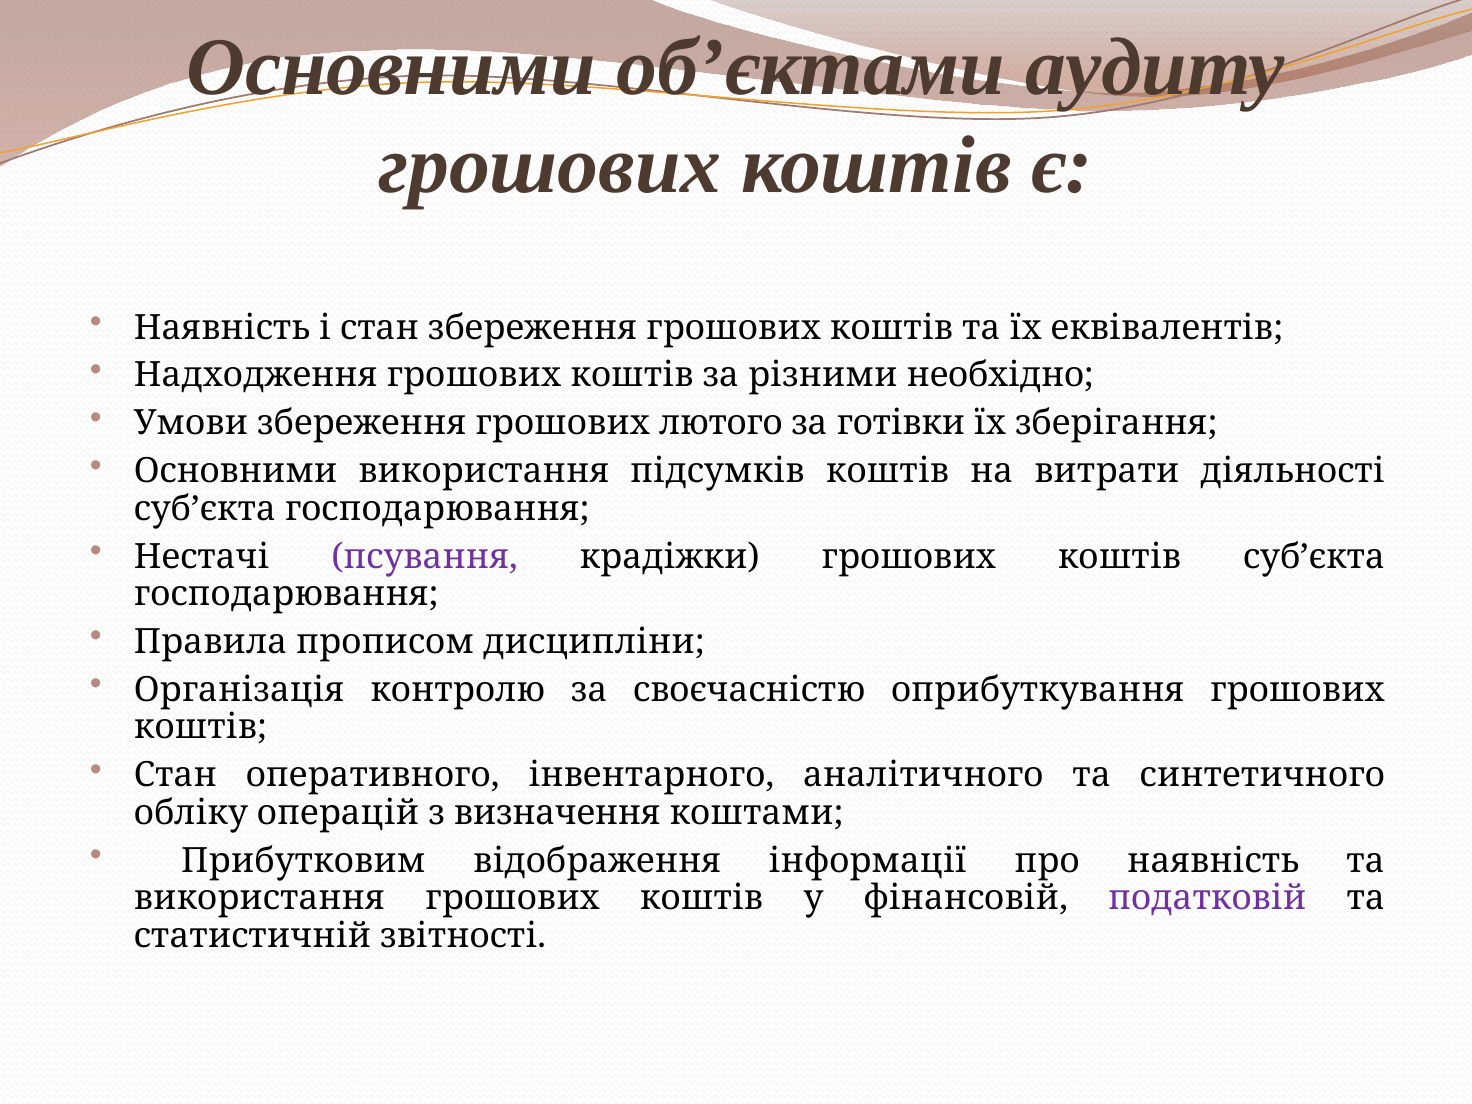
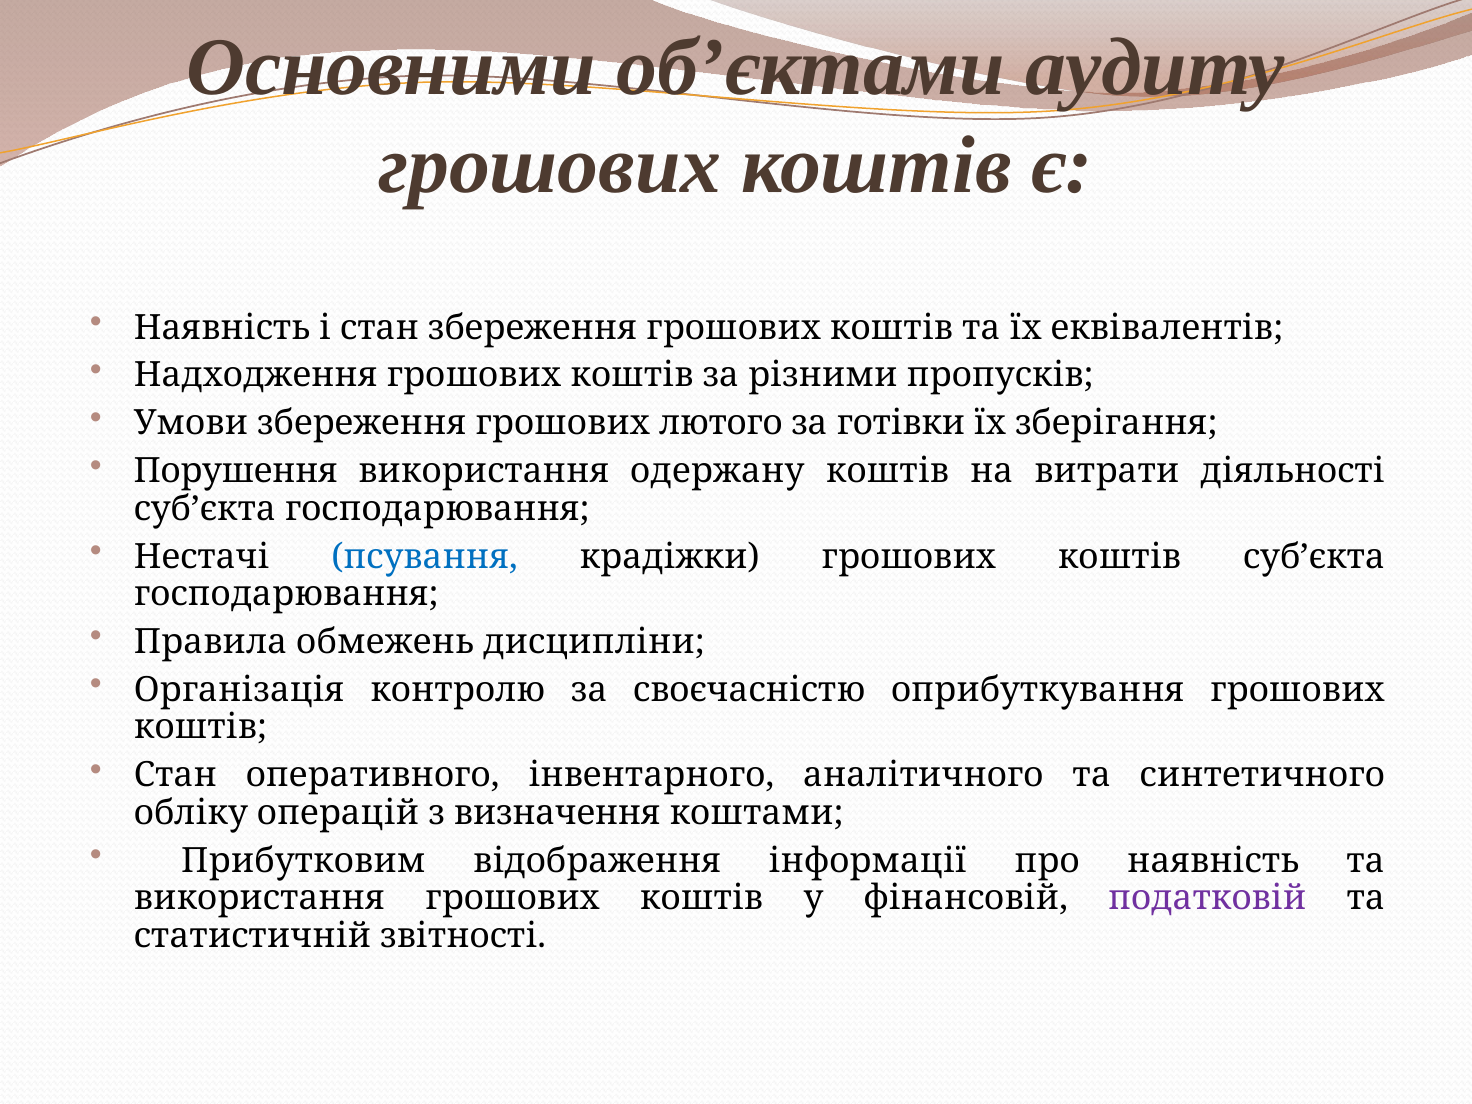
необхідно: необхідно -> пропусків (1000, 375)
Основними: Основними -> Порушення (236, 471)
підсумків: підсумків -> одержану (717, 471)
псування colour: purple -> blue (425, 557)
прописом: прописом -> обмежень (385, 642)
